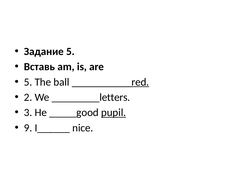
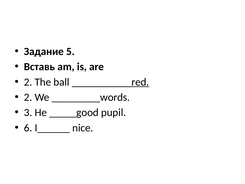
5: 5 -> 2 (28, 82)
_________letters: _________letters -> _________words (91, 97)
pupil underline: present -> none (114, 112)
9: 9 -> 6 (28, 128)
